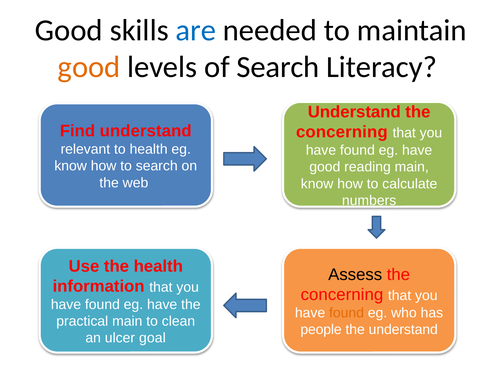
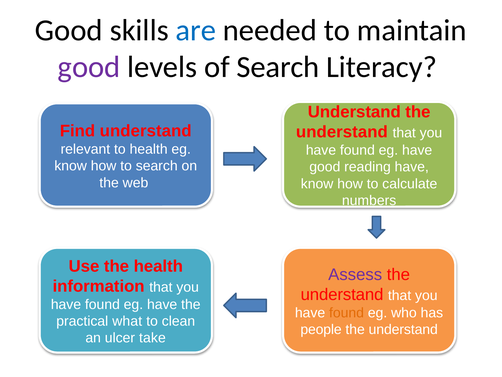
good colour: orange -> purple (89, 67)
concerning: concerning -> understand (342, 132)
reading main: main -> have (412, 167)
Assess colour: black -> purple (355, 274)
concerning: concerning -> understand (342, 294)
practical main: main -> what (127, 321)
goal: goal -> take (152, 338)
